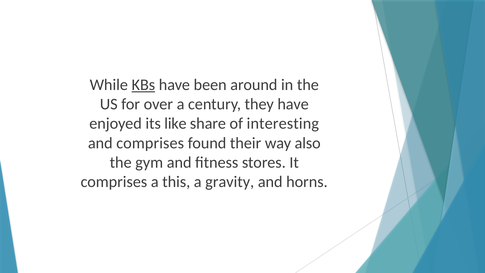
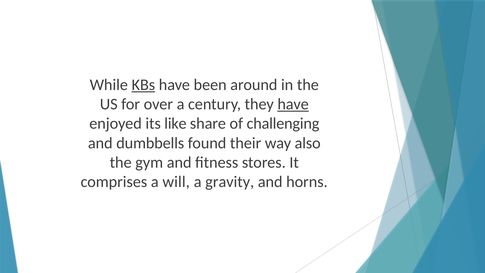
have underline: none -> present (293, 104)
interesting: interesting -> challenging (283, 124)
and comprises: comprises -> dumbbells (150, 143)
this: this -> will (176, 182)
